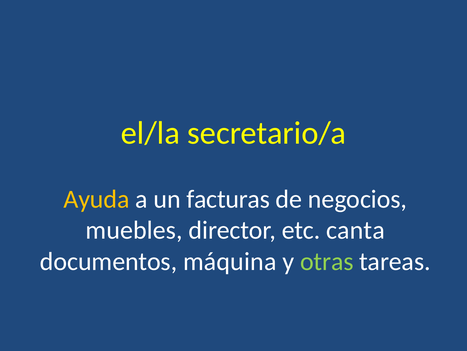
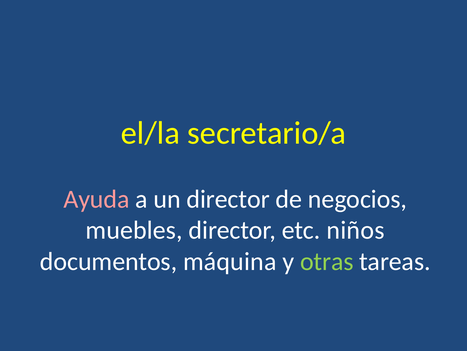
Ayuda colour: yellow -> pink (96, 199)
un facturas: facturas -> director (228, 199)
canta: canta -> niños (355, 230)
